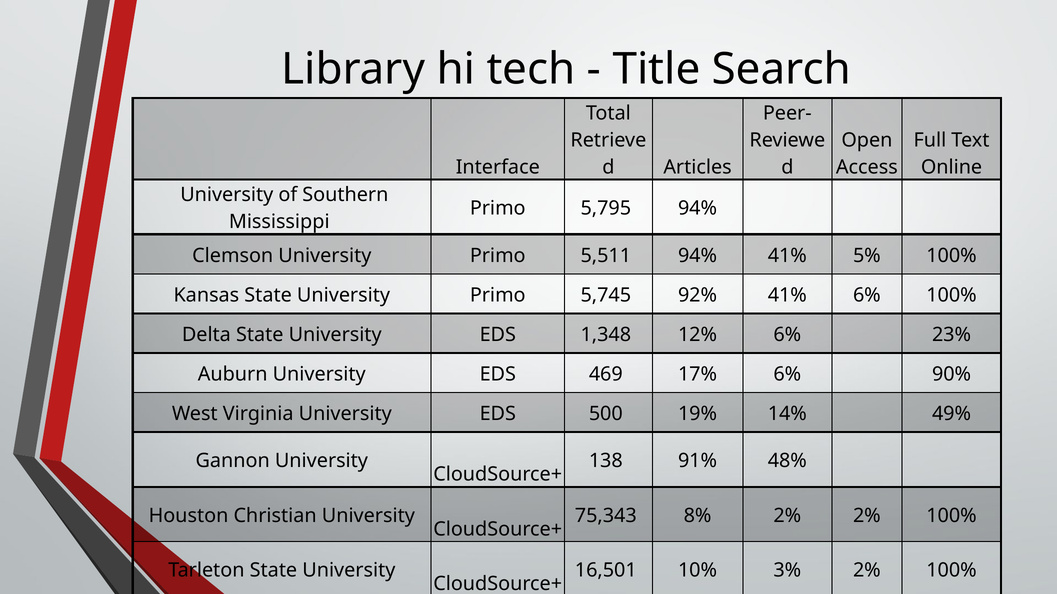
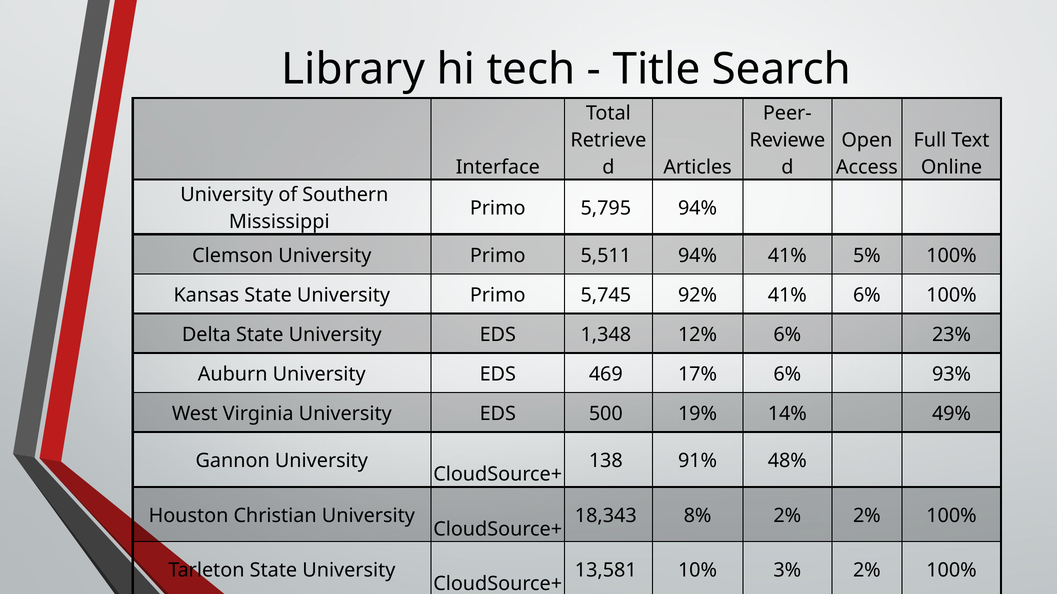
90%: 90% -> 93% (952, 375)
75,343: 75,343 -> 18,343 (606, 516)
16,501: 16,501 -> 13,581 (606, 571)
